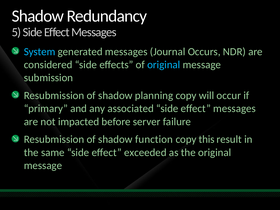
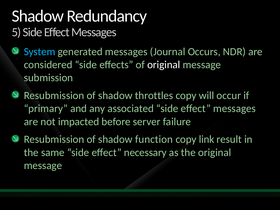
original colour: light blue -> white (164, 65)
planning: planning -> throttles (154, 96)
this: this -> link (207, 139)
exceeded: exceeded -> necessary (145, 152)
